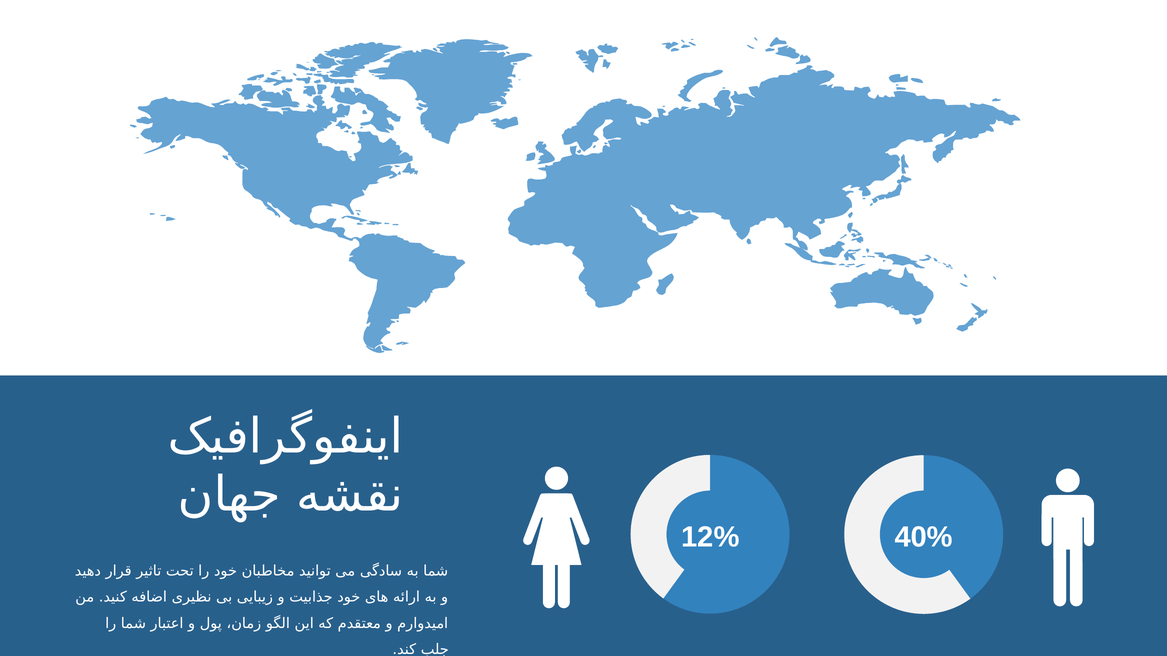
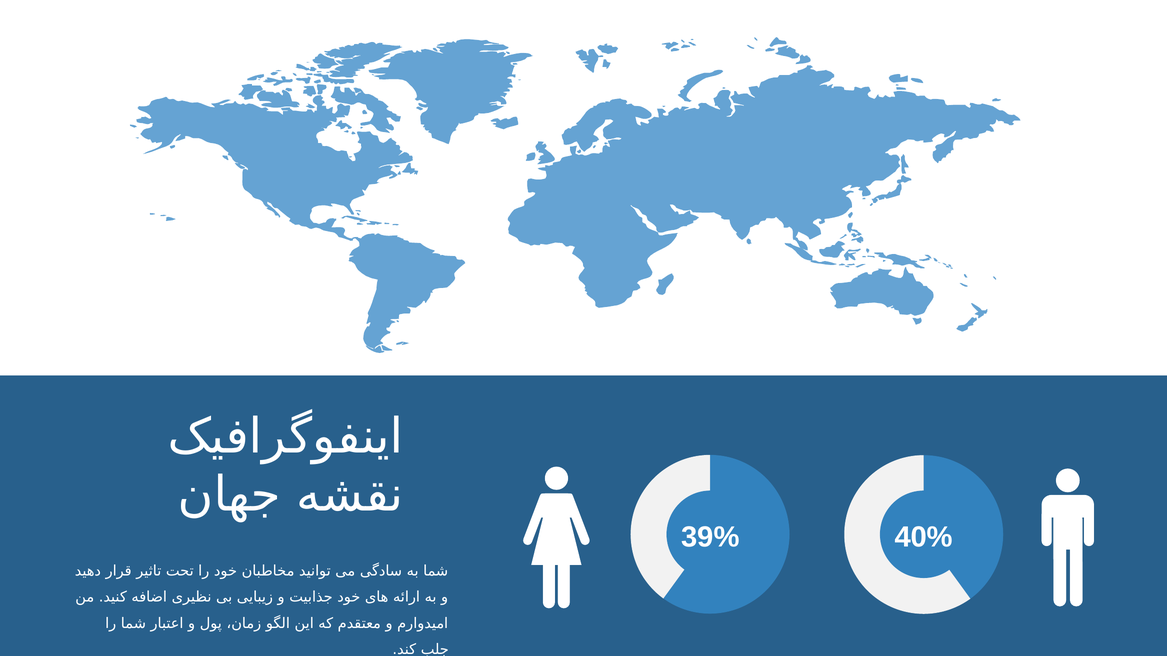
12%: 12% -> 39% (710, 537)
